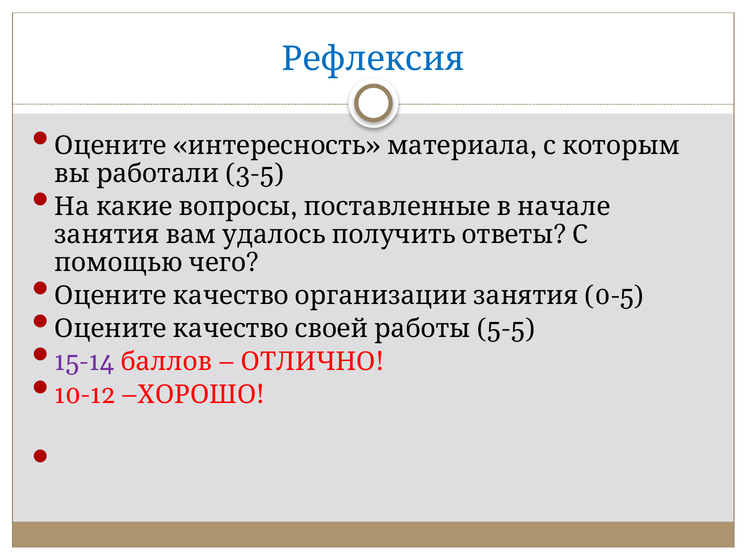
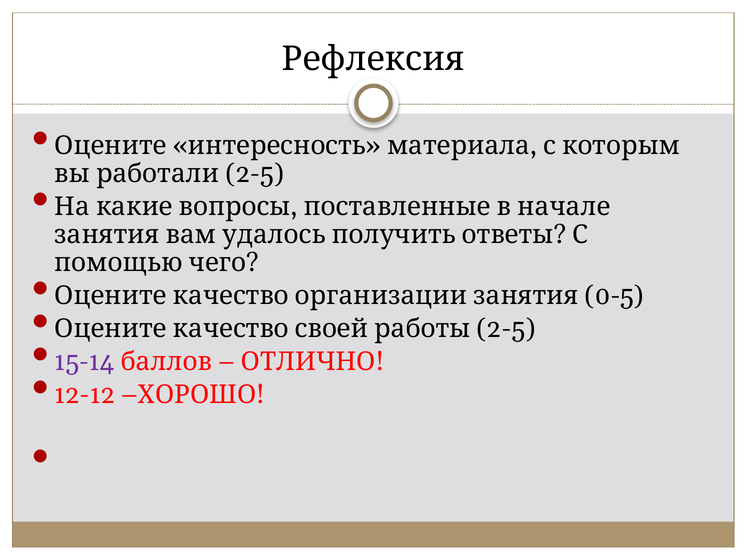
Рефлексия colour: blue -> black (373, 59)
3-5: 3-5 -> 2-5 (255, 174)
5-5: 5-5 -> 2-5 (506, 329)
10-12: 10-12 -> 12-12 (85, 395)
